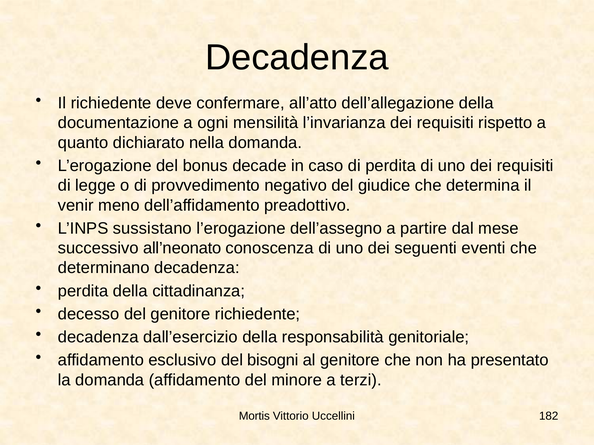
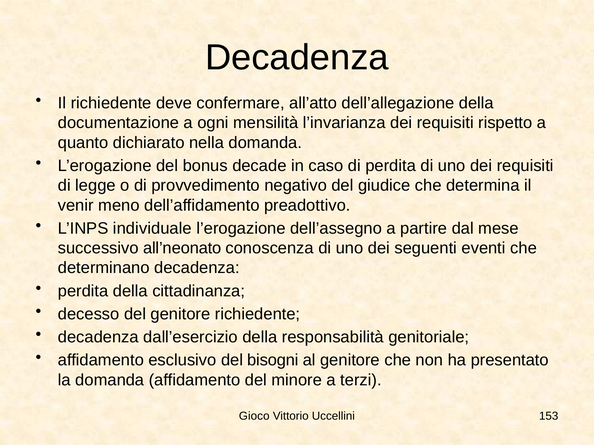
sussistano: sussistano -> individuale (152, 229)
Mortis: Mortis -> Gioco (254, 416)
182: 182 -> 153 (549, 416)
